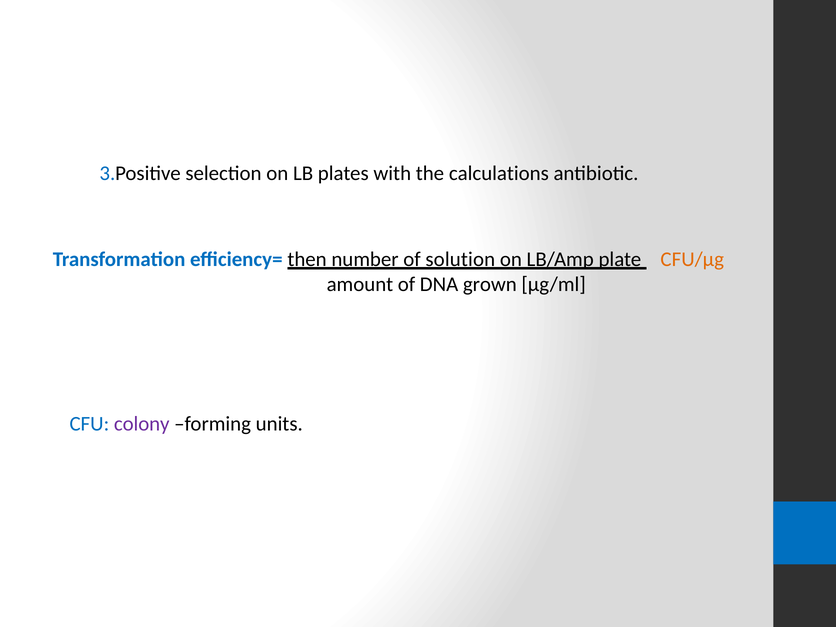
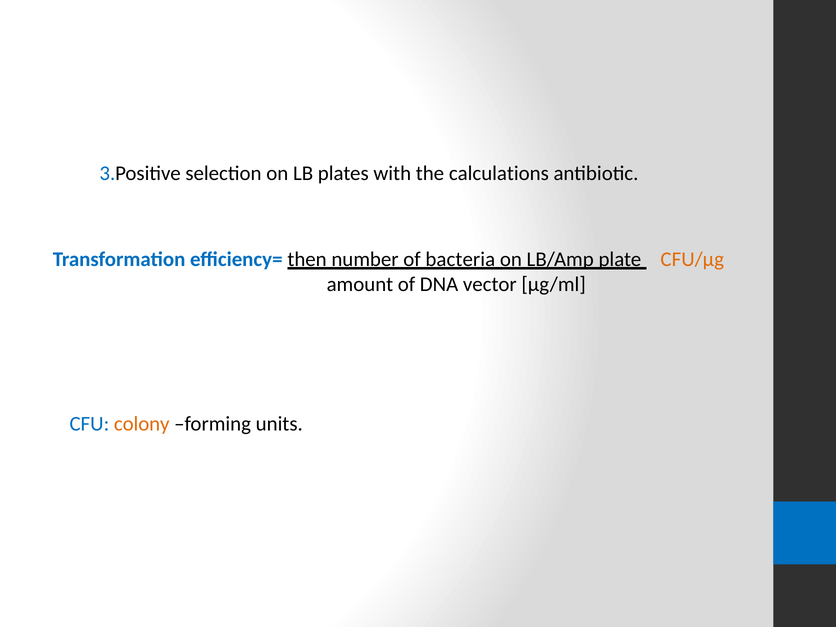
solution: solution -> bacteria (460, 259)
grown: grown -> vector (490, 284)
colony colour: purple -> orange (142, 424)
